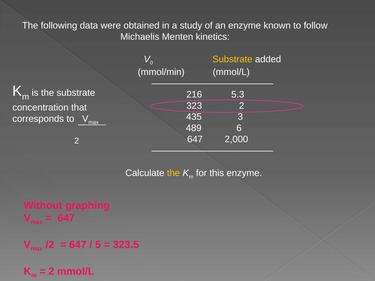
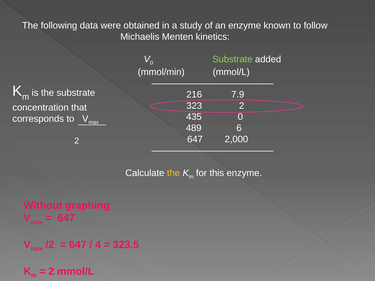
Substrate colour: yellow -> light green (232, 59)
5.3: 5.3 -> 7.9 (238, 95)
435 3: 3 -> 0 (240, 117)
5: 5 -> 4 (98, 245)
